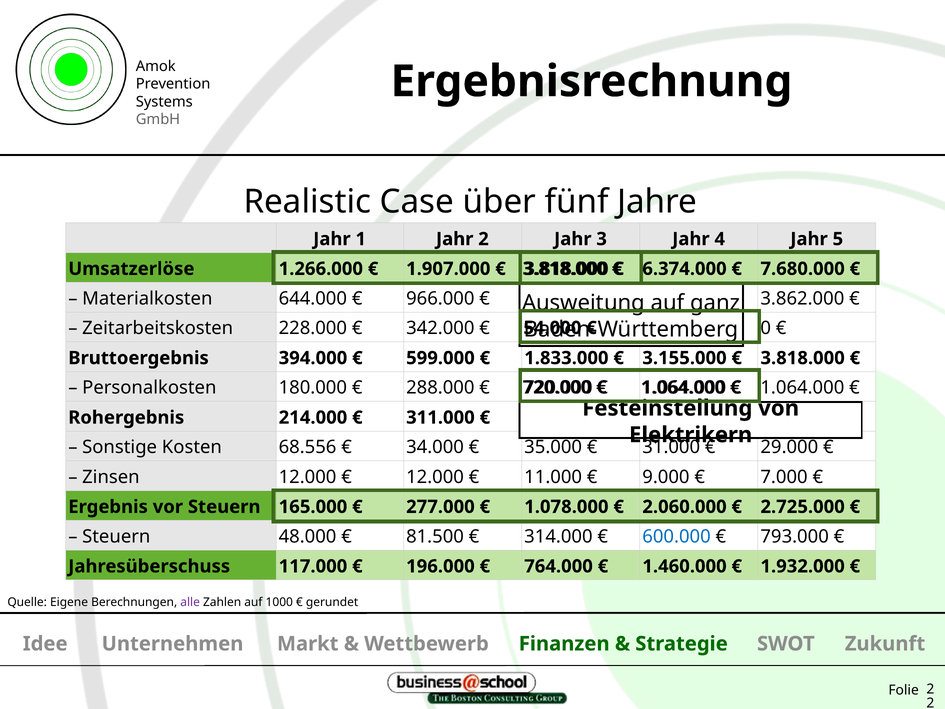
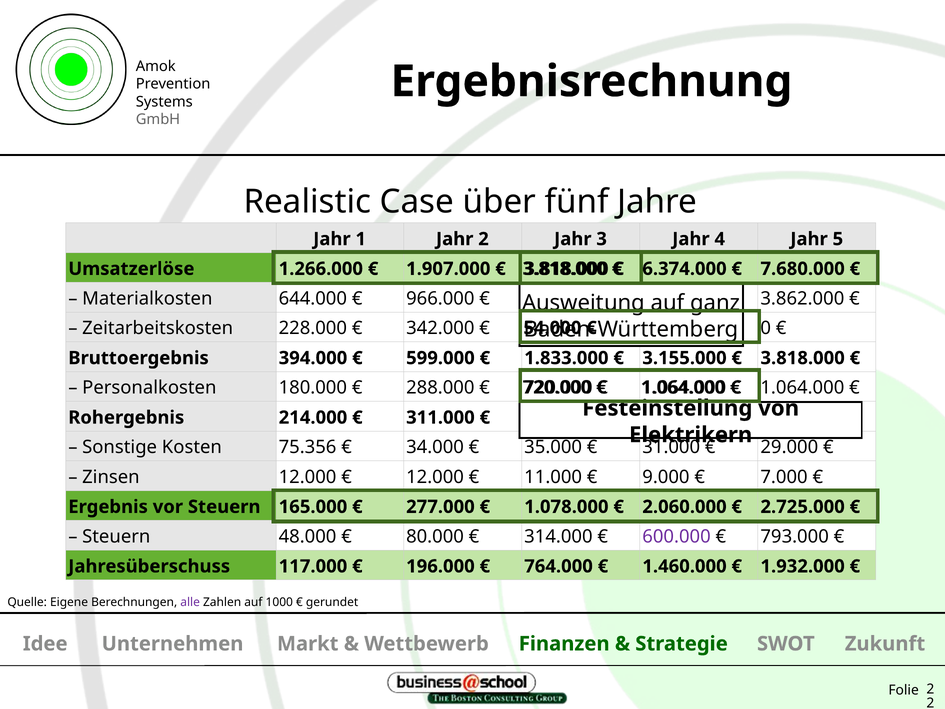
68.556: 68.556 -> 75.356 (308, 447)
81.500: 81.500 -> 80.000 (435, 536)
600.000 colour: blue -> purple (677, 536)
